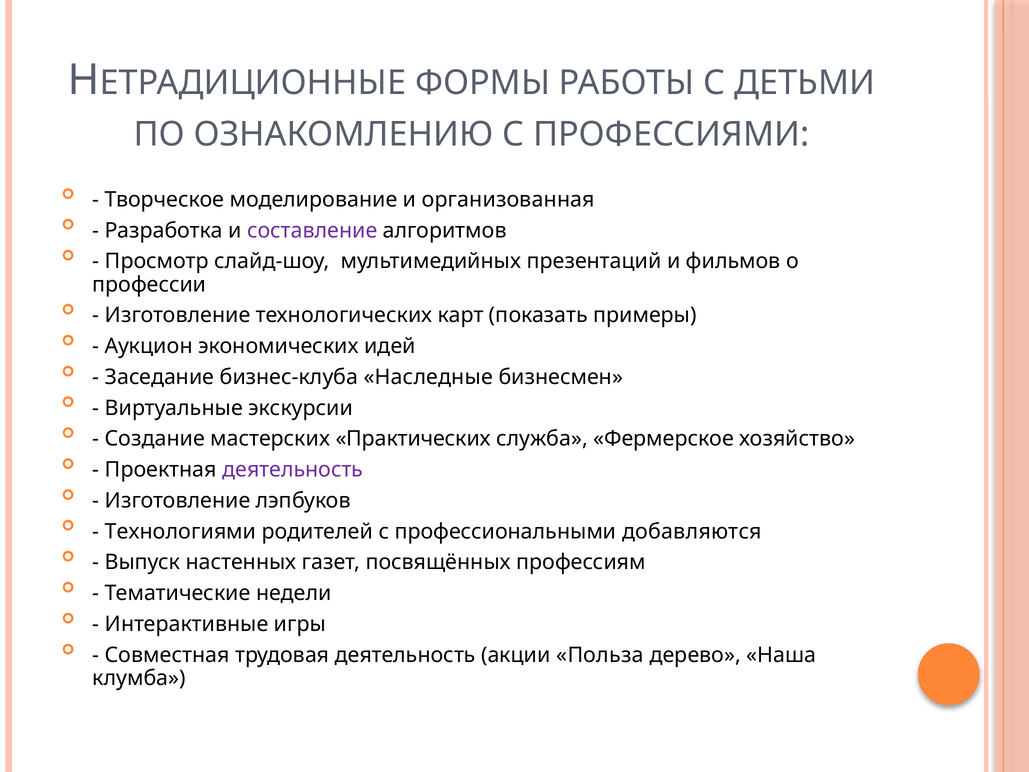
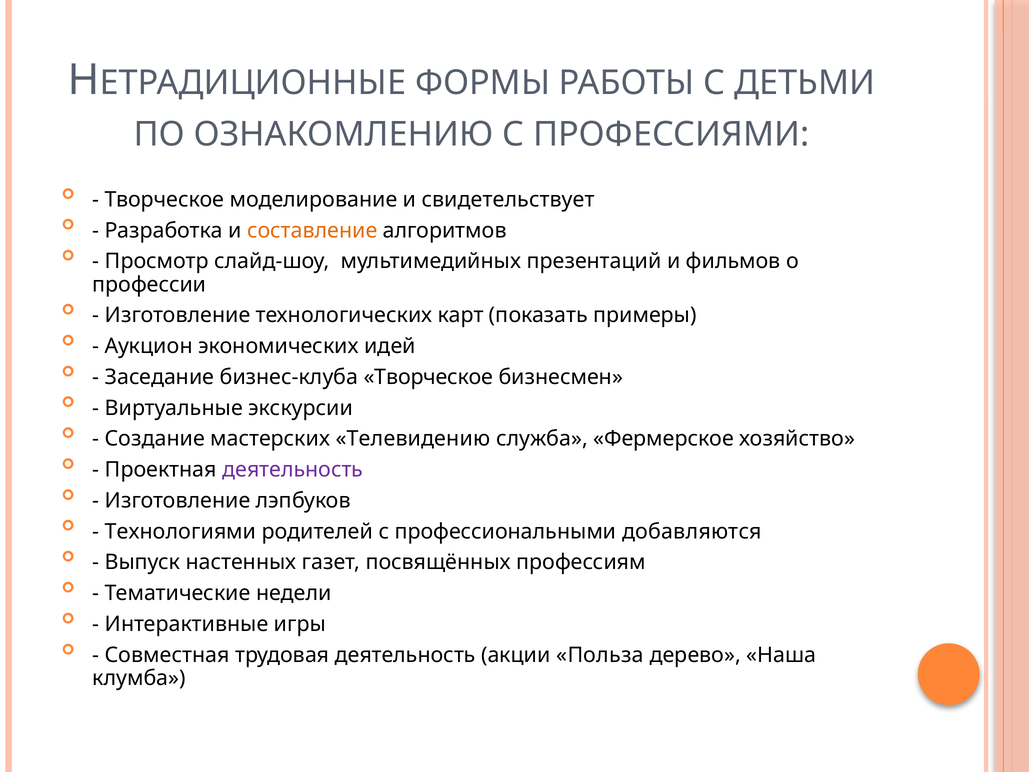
организованная: организованная -> свидетельствует (508, 199)
составление colour: purple -> orange (312, 230)
бизнес-клуба Наследные: Наследные -> Творческое (429, 377)
Практических: Практических -> Телевидению (413, 439)
